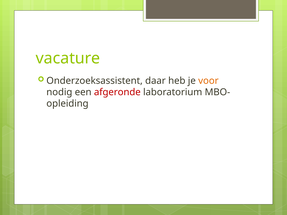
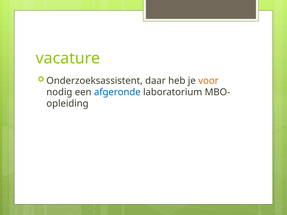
afgeronde colour: red -> blue (117, 92)
